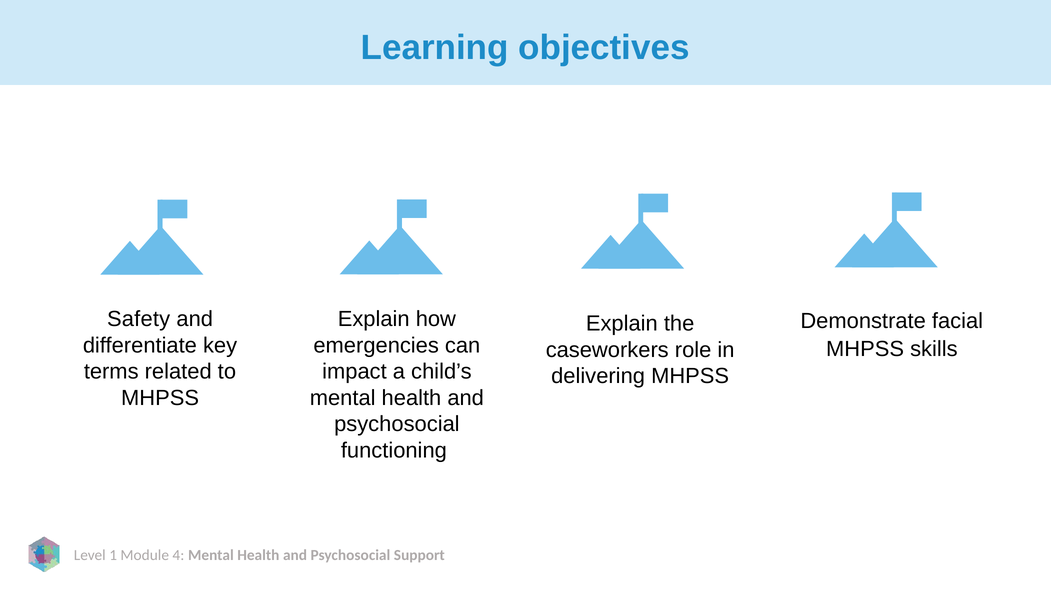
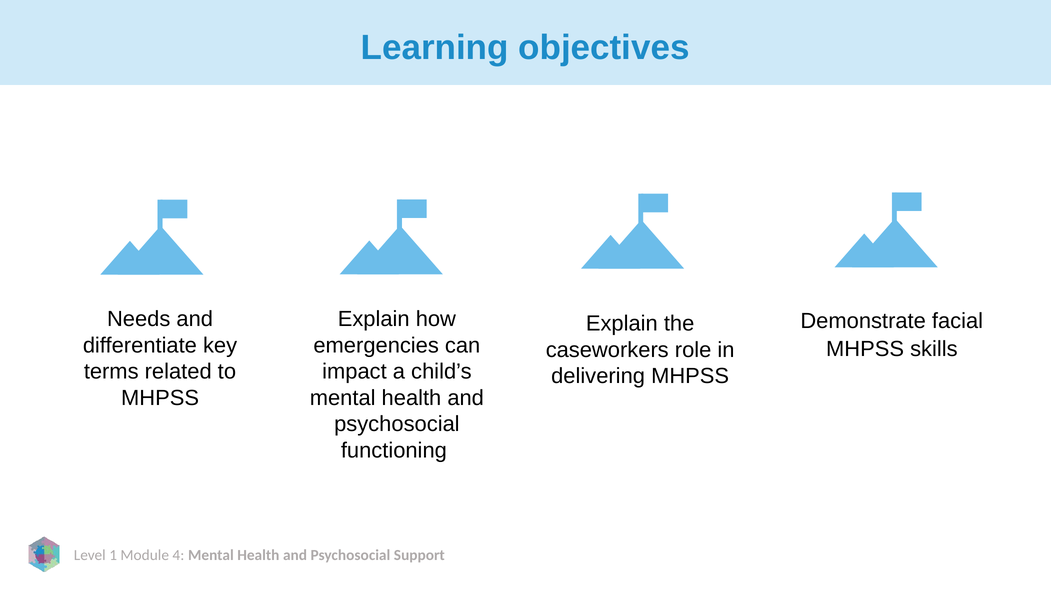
Safety: Safety -> Needs (139, 319)
